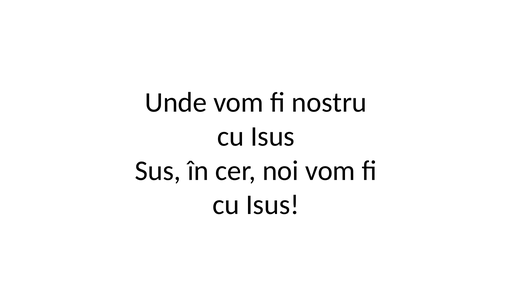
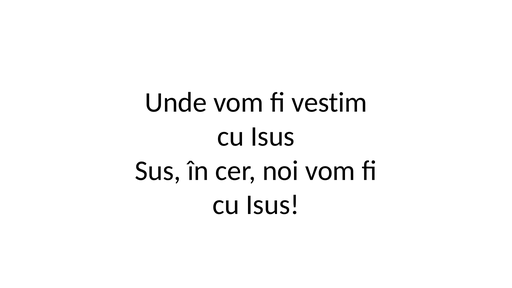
nostru: nostru -> vestim (329, 102)
